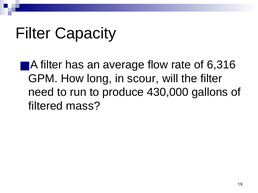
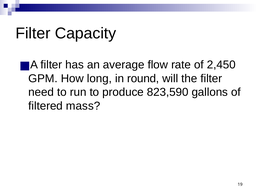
6,316: 6,316 -> 2,450 (221, 65)
scour: scour -> round (143, 79)
430,000: 430,000 -> 823,590 (168, 92)
